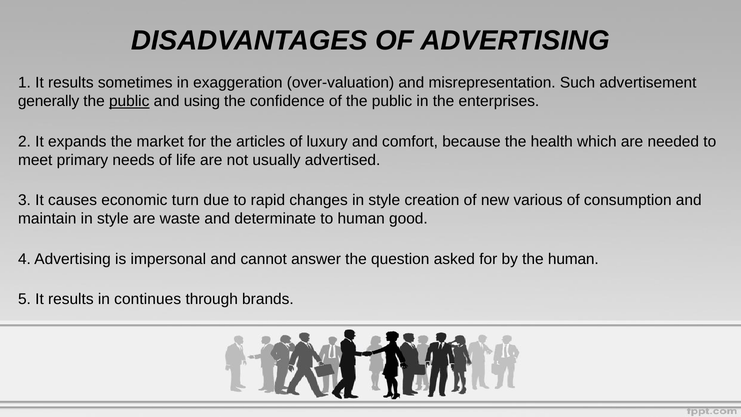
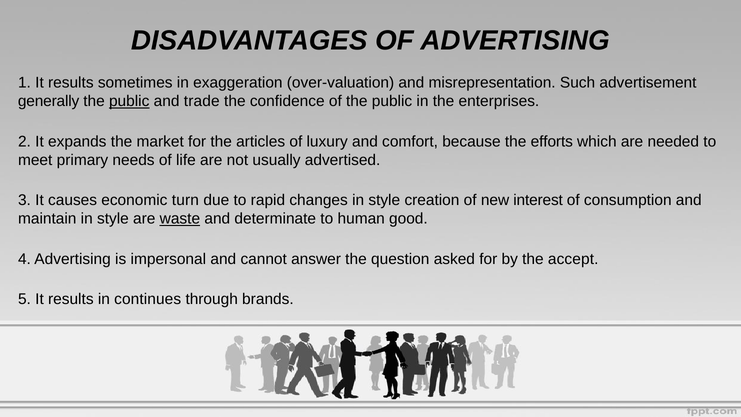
using: using -> trade (202, 101)
health: health -> efforts (552, 141)
various: various -> interest (538, 200)
waste underline: none -> present (180, 219)
the human: human -> accept (573, 259)
